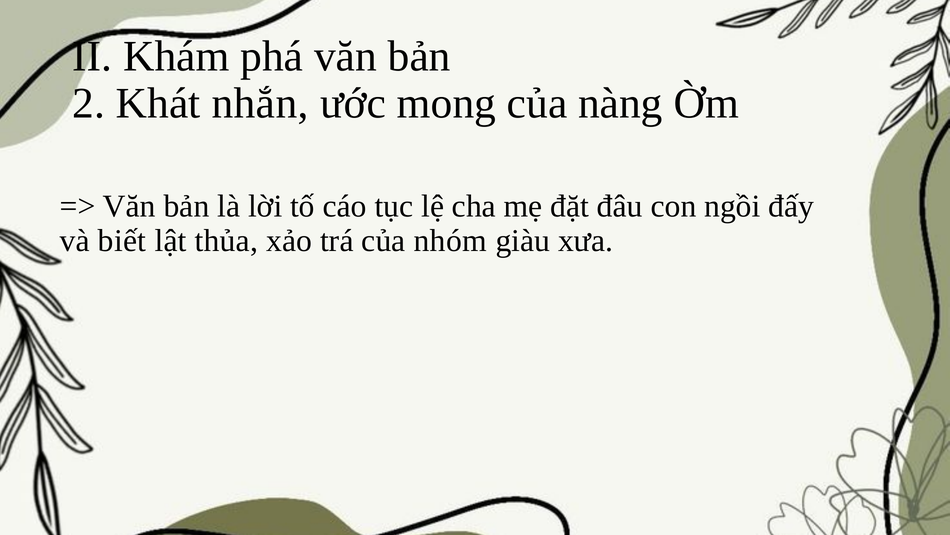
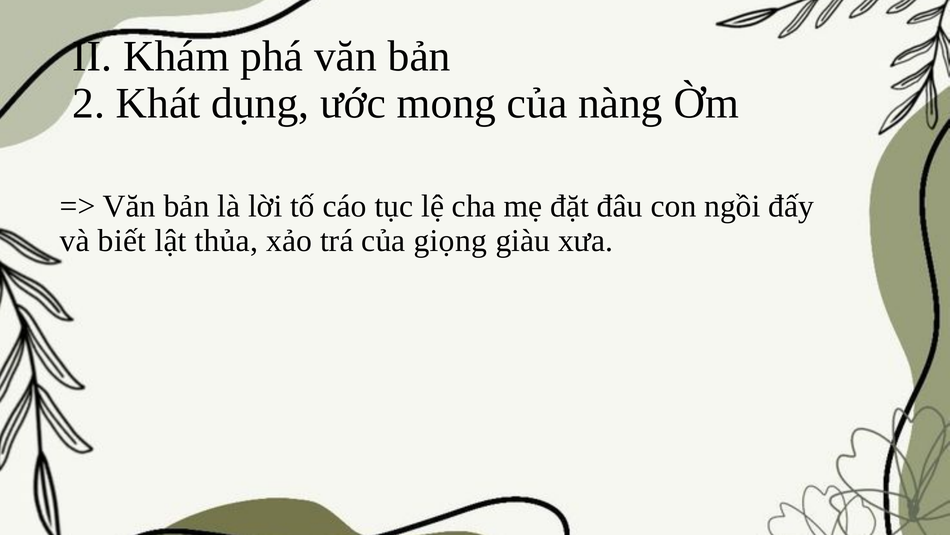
nhắn: nhắn -> dụng (260, 103)
nhóm: nhóm -> giọng (450, 240)
